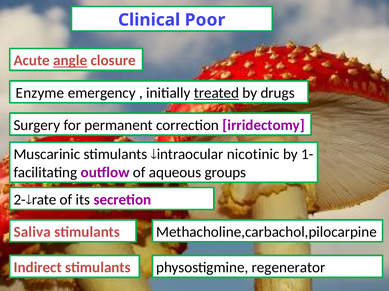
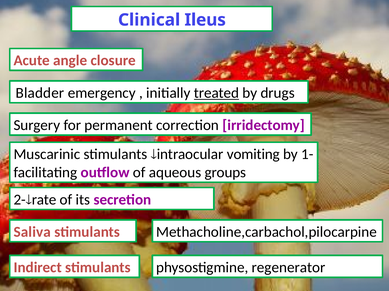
Poor: Poor -> Ileus (205, 20)
angle underline: present -> none (70, 61)
Enzyme: Enzyme -> Bladder (40, 93)
nicotinic: nicotinic -> vomiting (253, 155)
